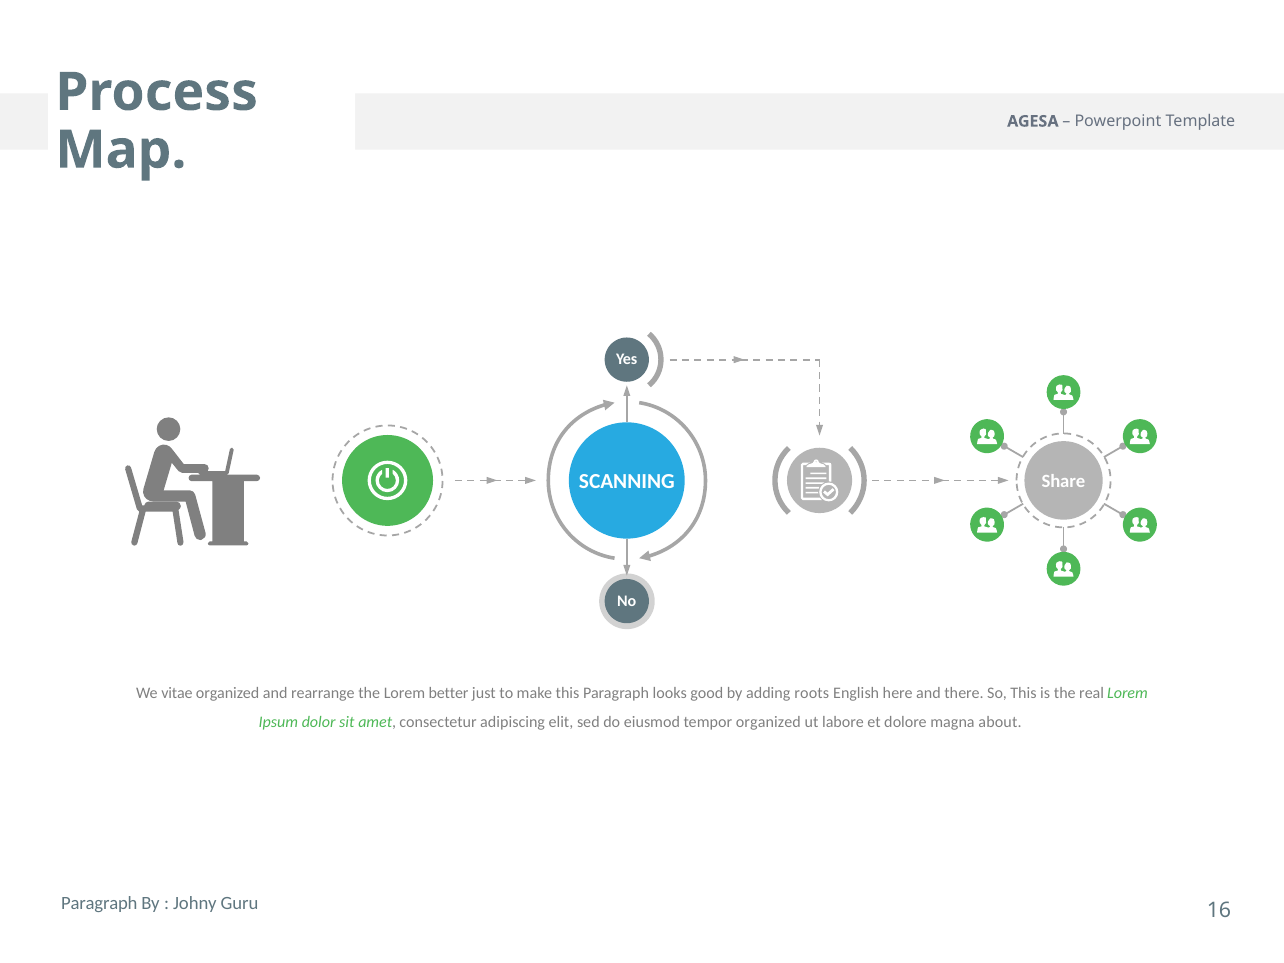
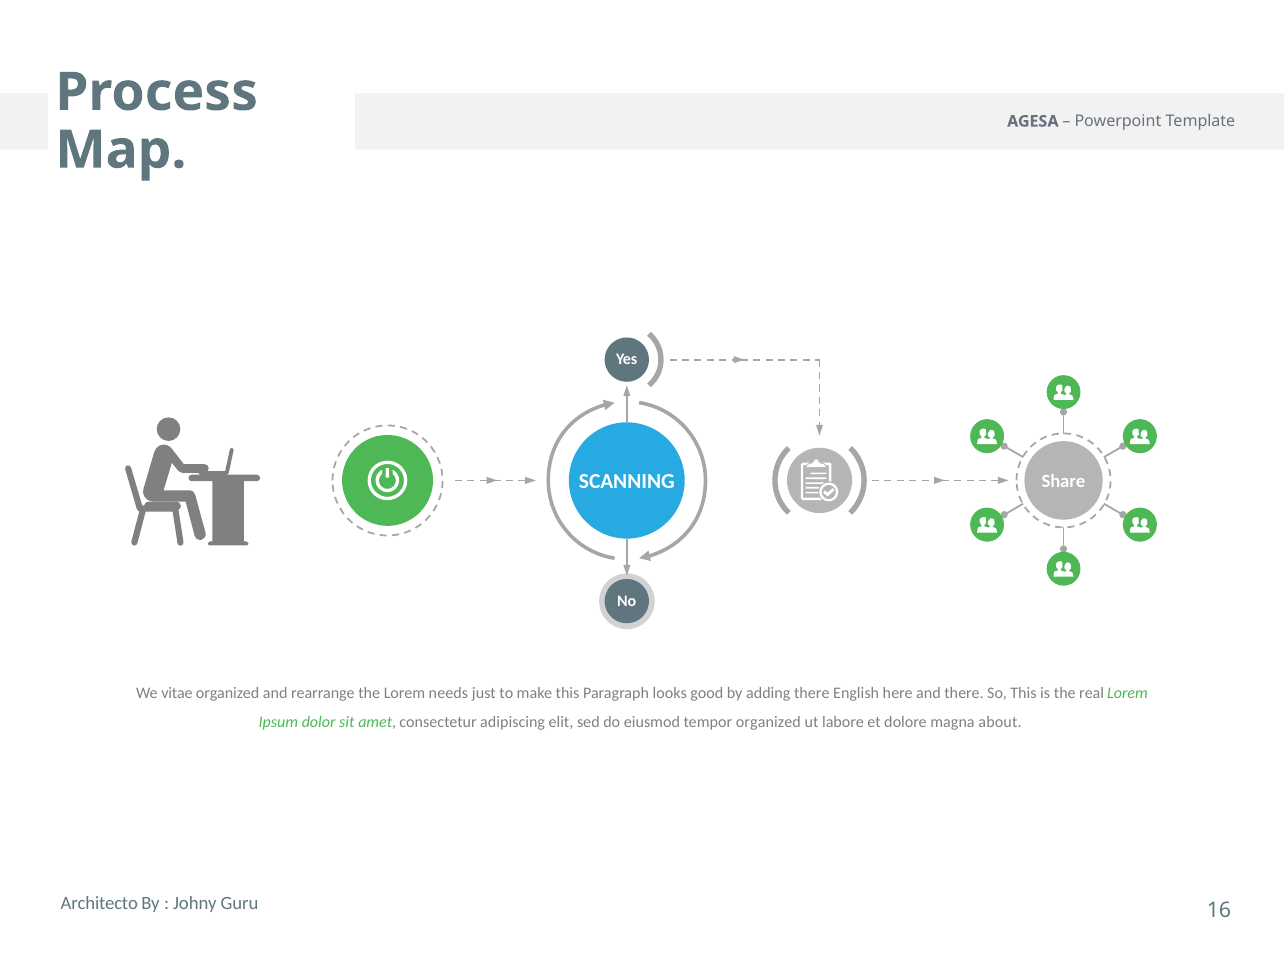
better: better -> needs (448, 693)
adding roots: roots -> there (812, 693)
Paragraph: Paragraph -> Architecto (99, 904)
